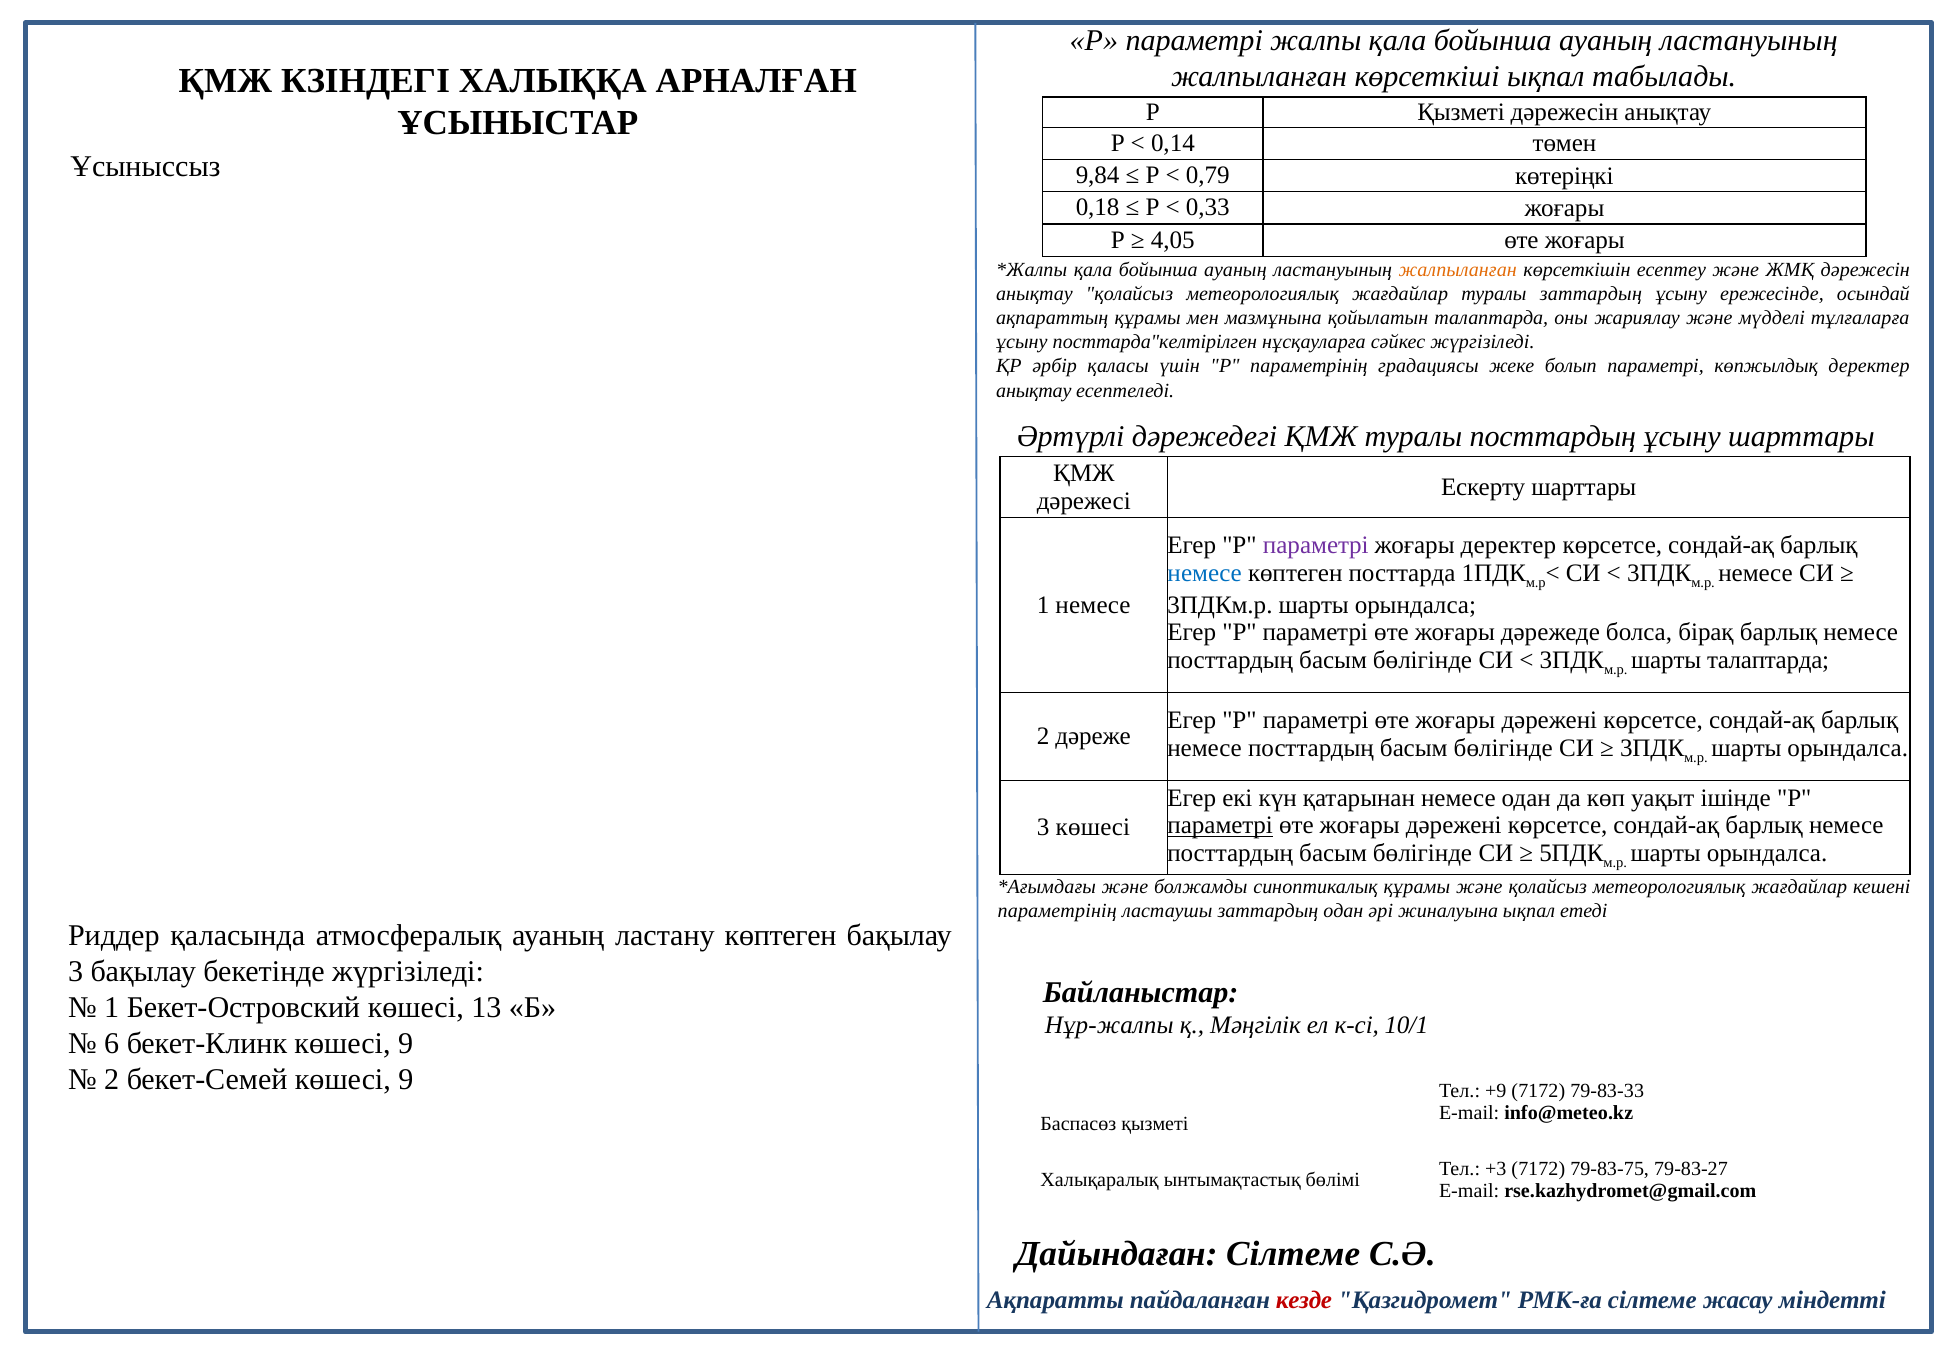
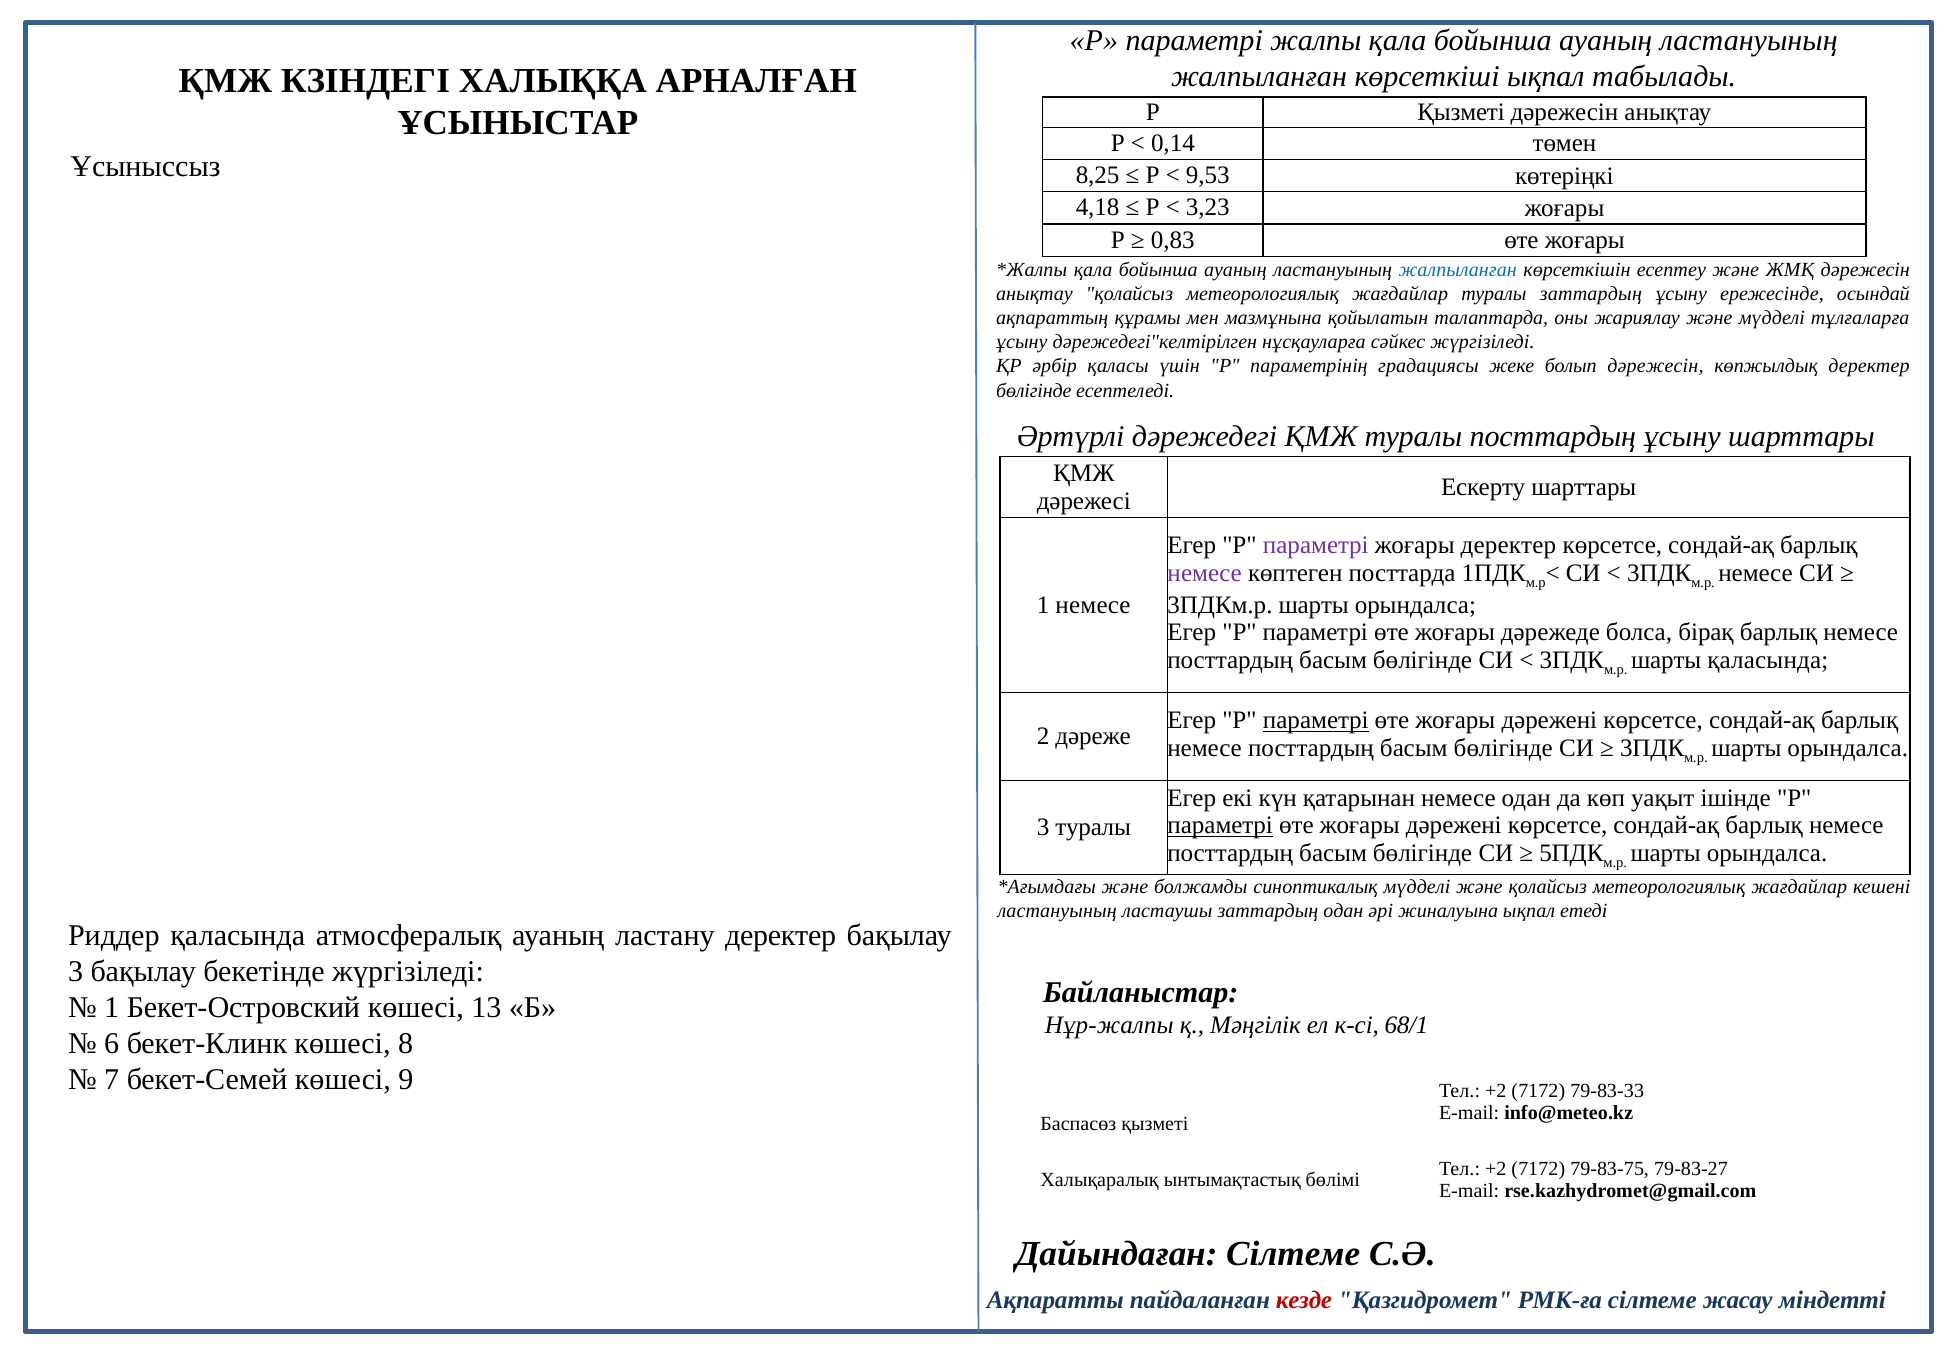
9,84: 9,84 -> 8,25 (1098, 175)
0,79: 0,79 -> 9,53 (1208, 175)
0,18: 0,18 -> 4,18 (1098, 208)
0,33: 0,33 -> 3,23 (1208, 208)
4,05: 4,05 -> 0,83 (1173, 240)
жалпыланған colour: orange -> blue (1458, 270)
посттарда"келтірілген: посттарда"келтірілген -> дәрежедегі"келтірілген (1155, 342)
болып параметрі: параметрі -> дәрежесін (1655, 366)
анықтау: анықтау -> бөлігінде (1034, 390)
немесе colour: blue -> purple (1205, 573)
шарты талаптарда: талаптарда -> қаласында (1768, 660)
параметрі underline: none -> present (1316, 721)
3 көшесі: көшесі -> туралы (1093, 828)
синоптикалық құрамы: құрамы -> мүдделі (1417, 887)
параметрінің: параметрінің -> ластануының (1057, 911)
ластану көптеген: көптеген -> деректер (781, 935)
10/1: 10/1 -> 68/1 (1407, 1025)
бекет-Клинк көшесі 9: 9 -> 8 (406, 1044)
2: 2 -> 7 (112, 1080)
+9: +9 -> +2 (1496, 1090)
+3: +3 -> +2 (1496, 1169)
